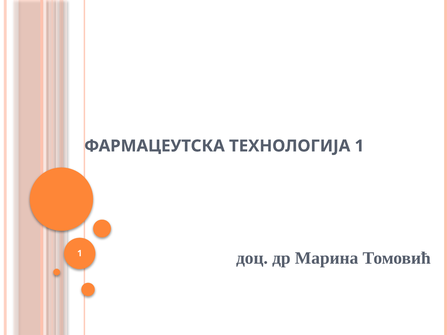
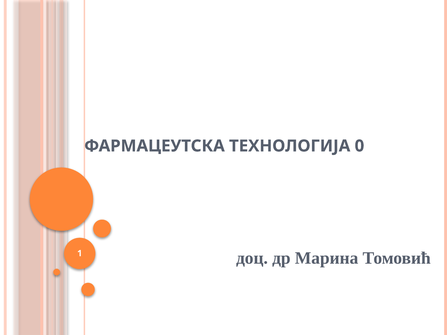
ТЕХНОЛОГИЈА 1: 1 -> 0 (359, 146)
